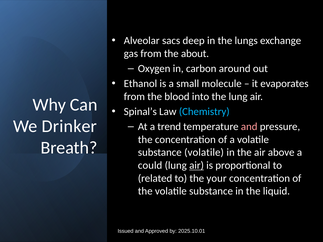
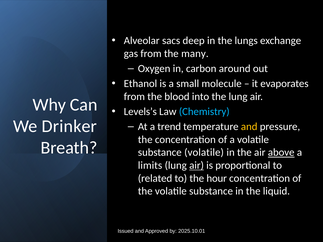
about: about -> many (195, 54)
Spinal’s: Spinal’s -> Levels’s (140, 112)
and colour: pink -> yellow (249, 127)
above underline: none -> present (281, 153)
could: could -> limits (150, 166)
your: your -> hour (217, 178)
